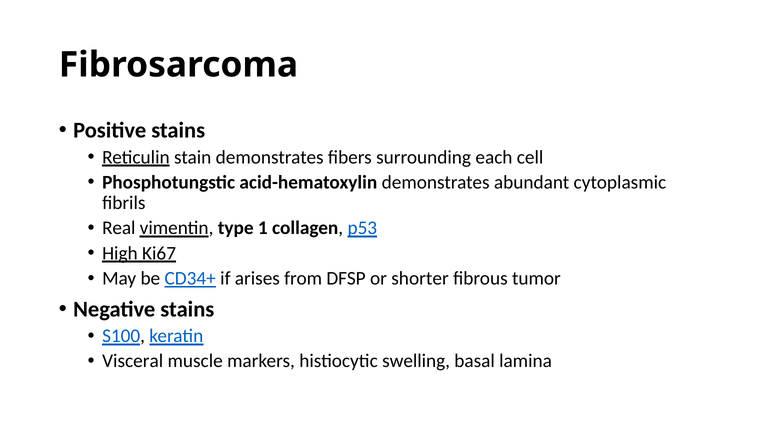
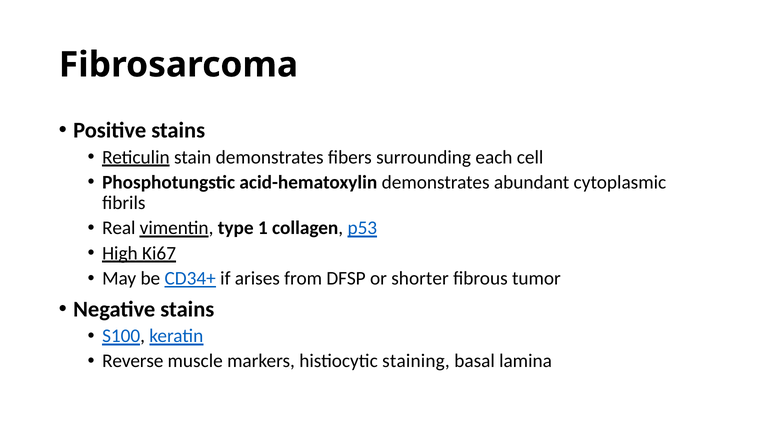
Visceral: Visceral -> Reverse (133, 361)
swelling: swelling -> staining (416, 361)
